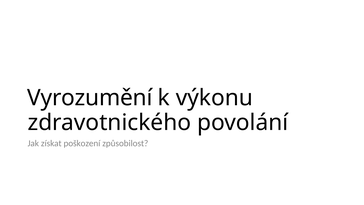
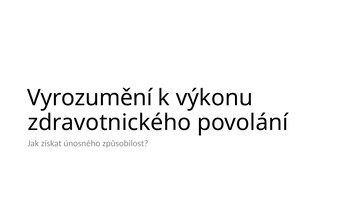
poškození: poškození -> únosného (82, 143)
